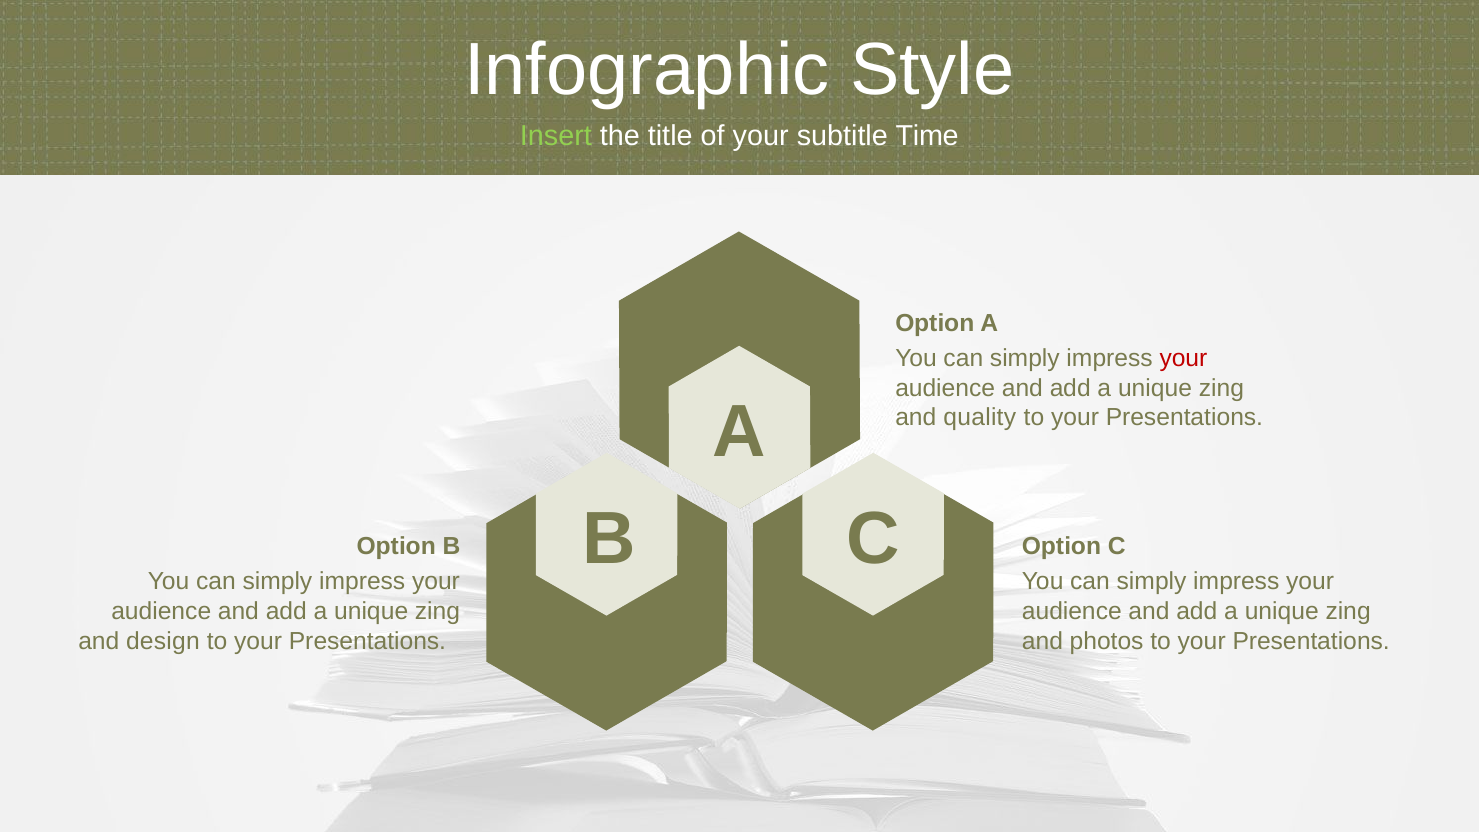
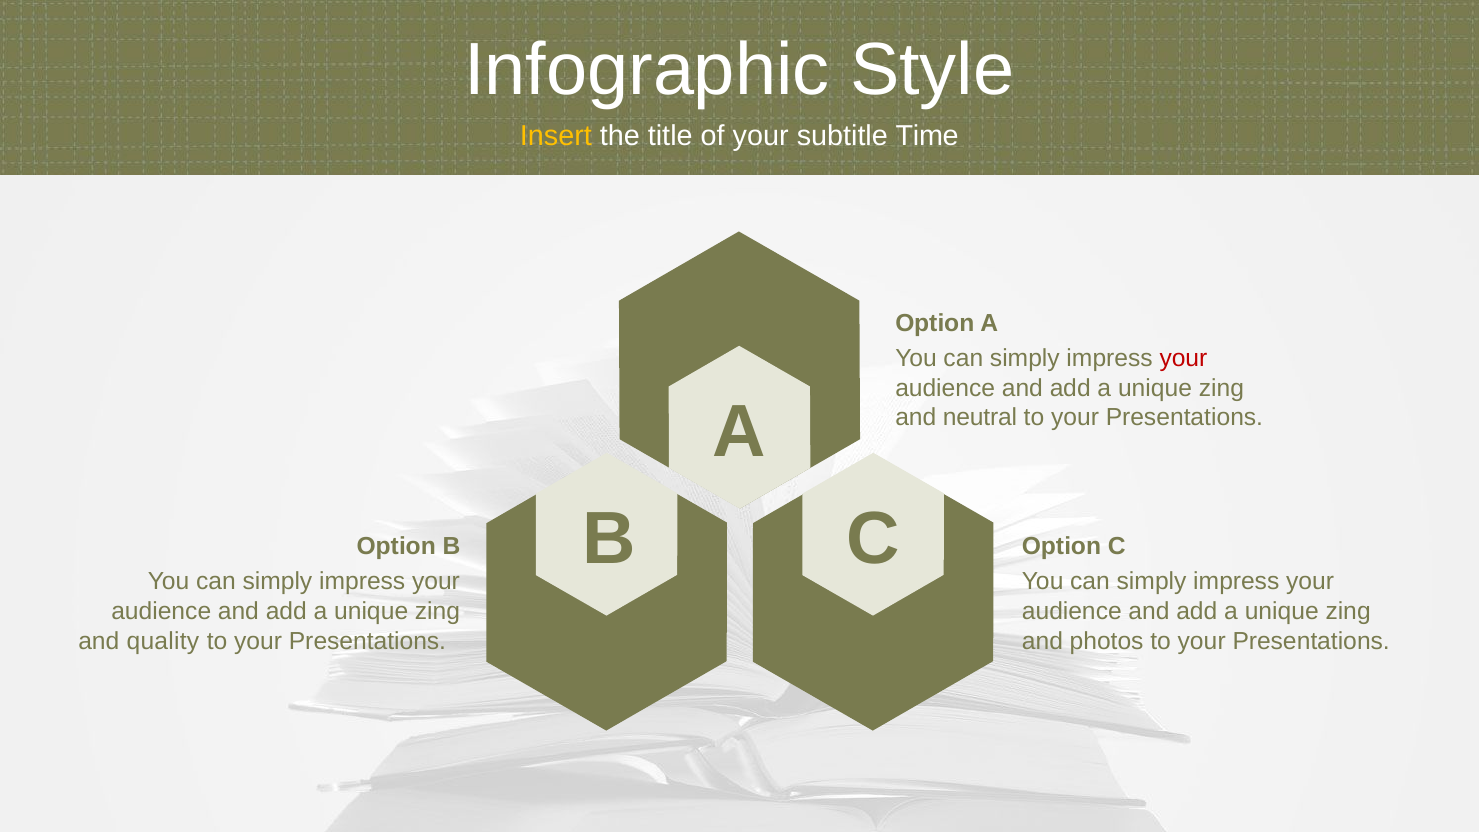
Insert colour: light green -> yellow (556, 136)
quality: quality -> neutral (980, 418)
design: design -> quality (163, 641)
